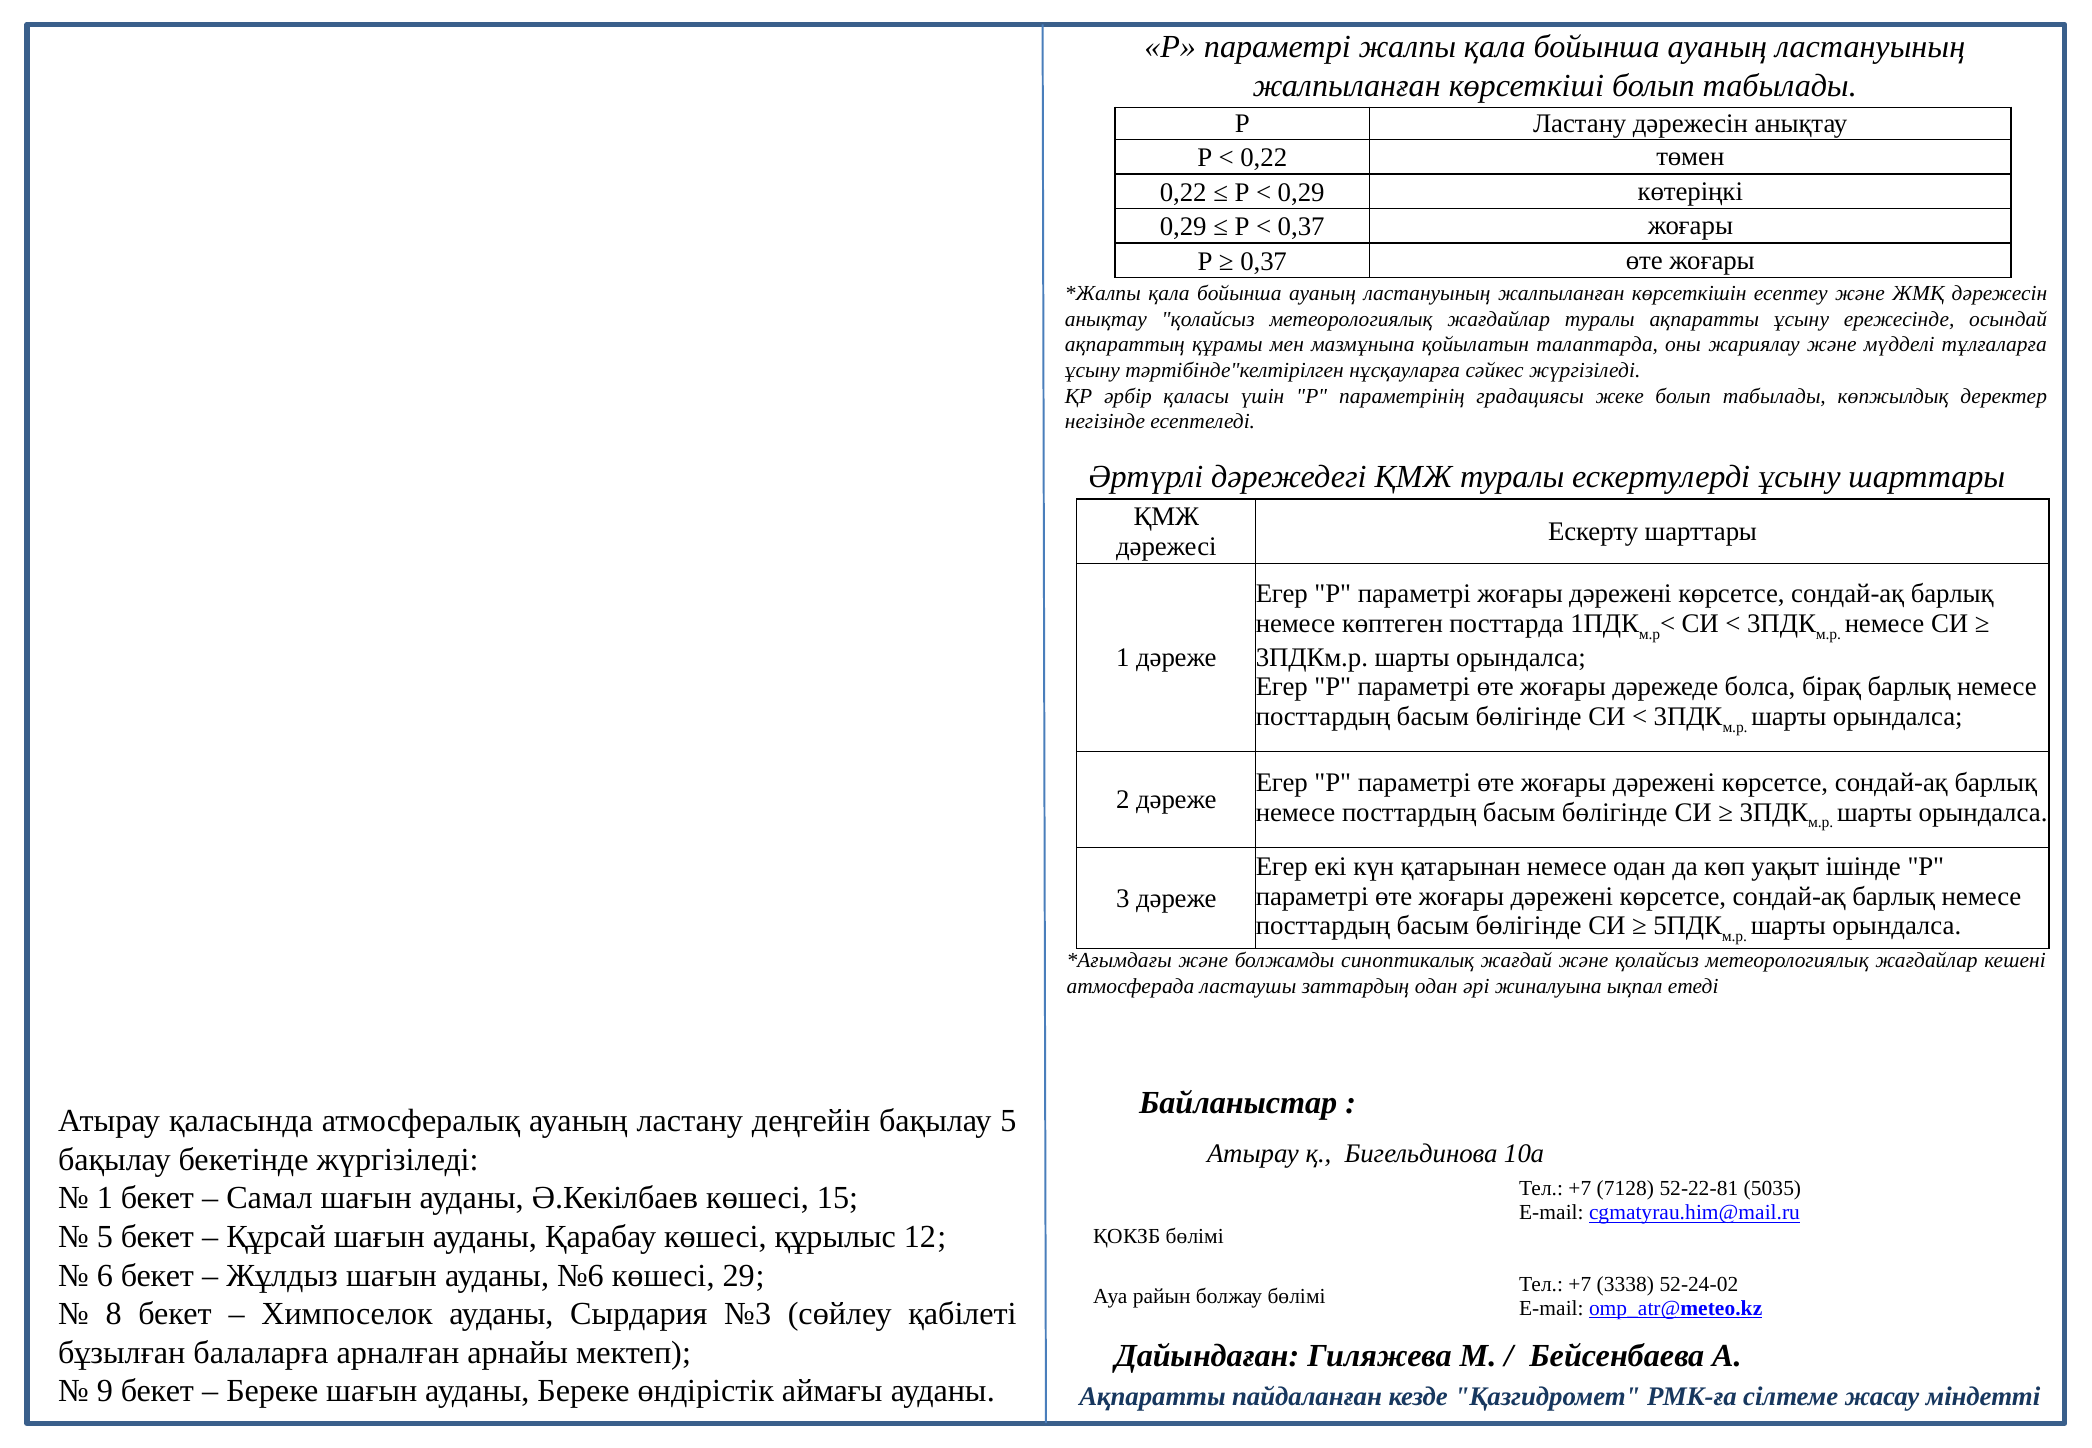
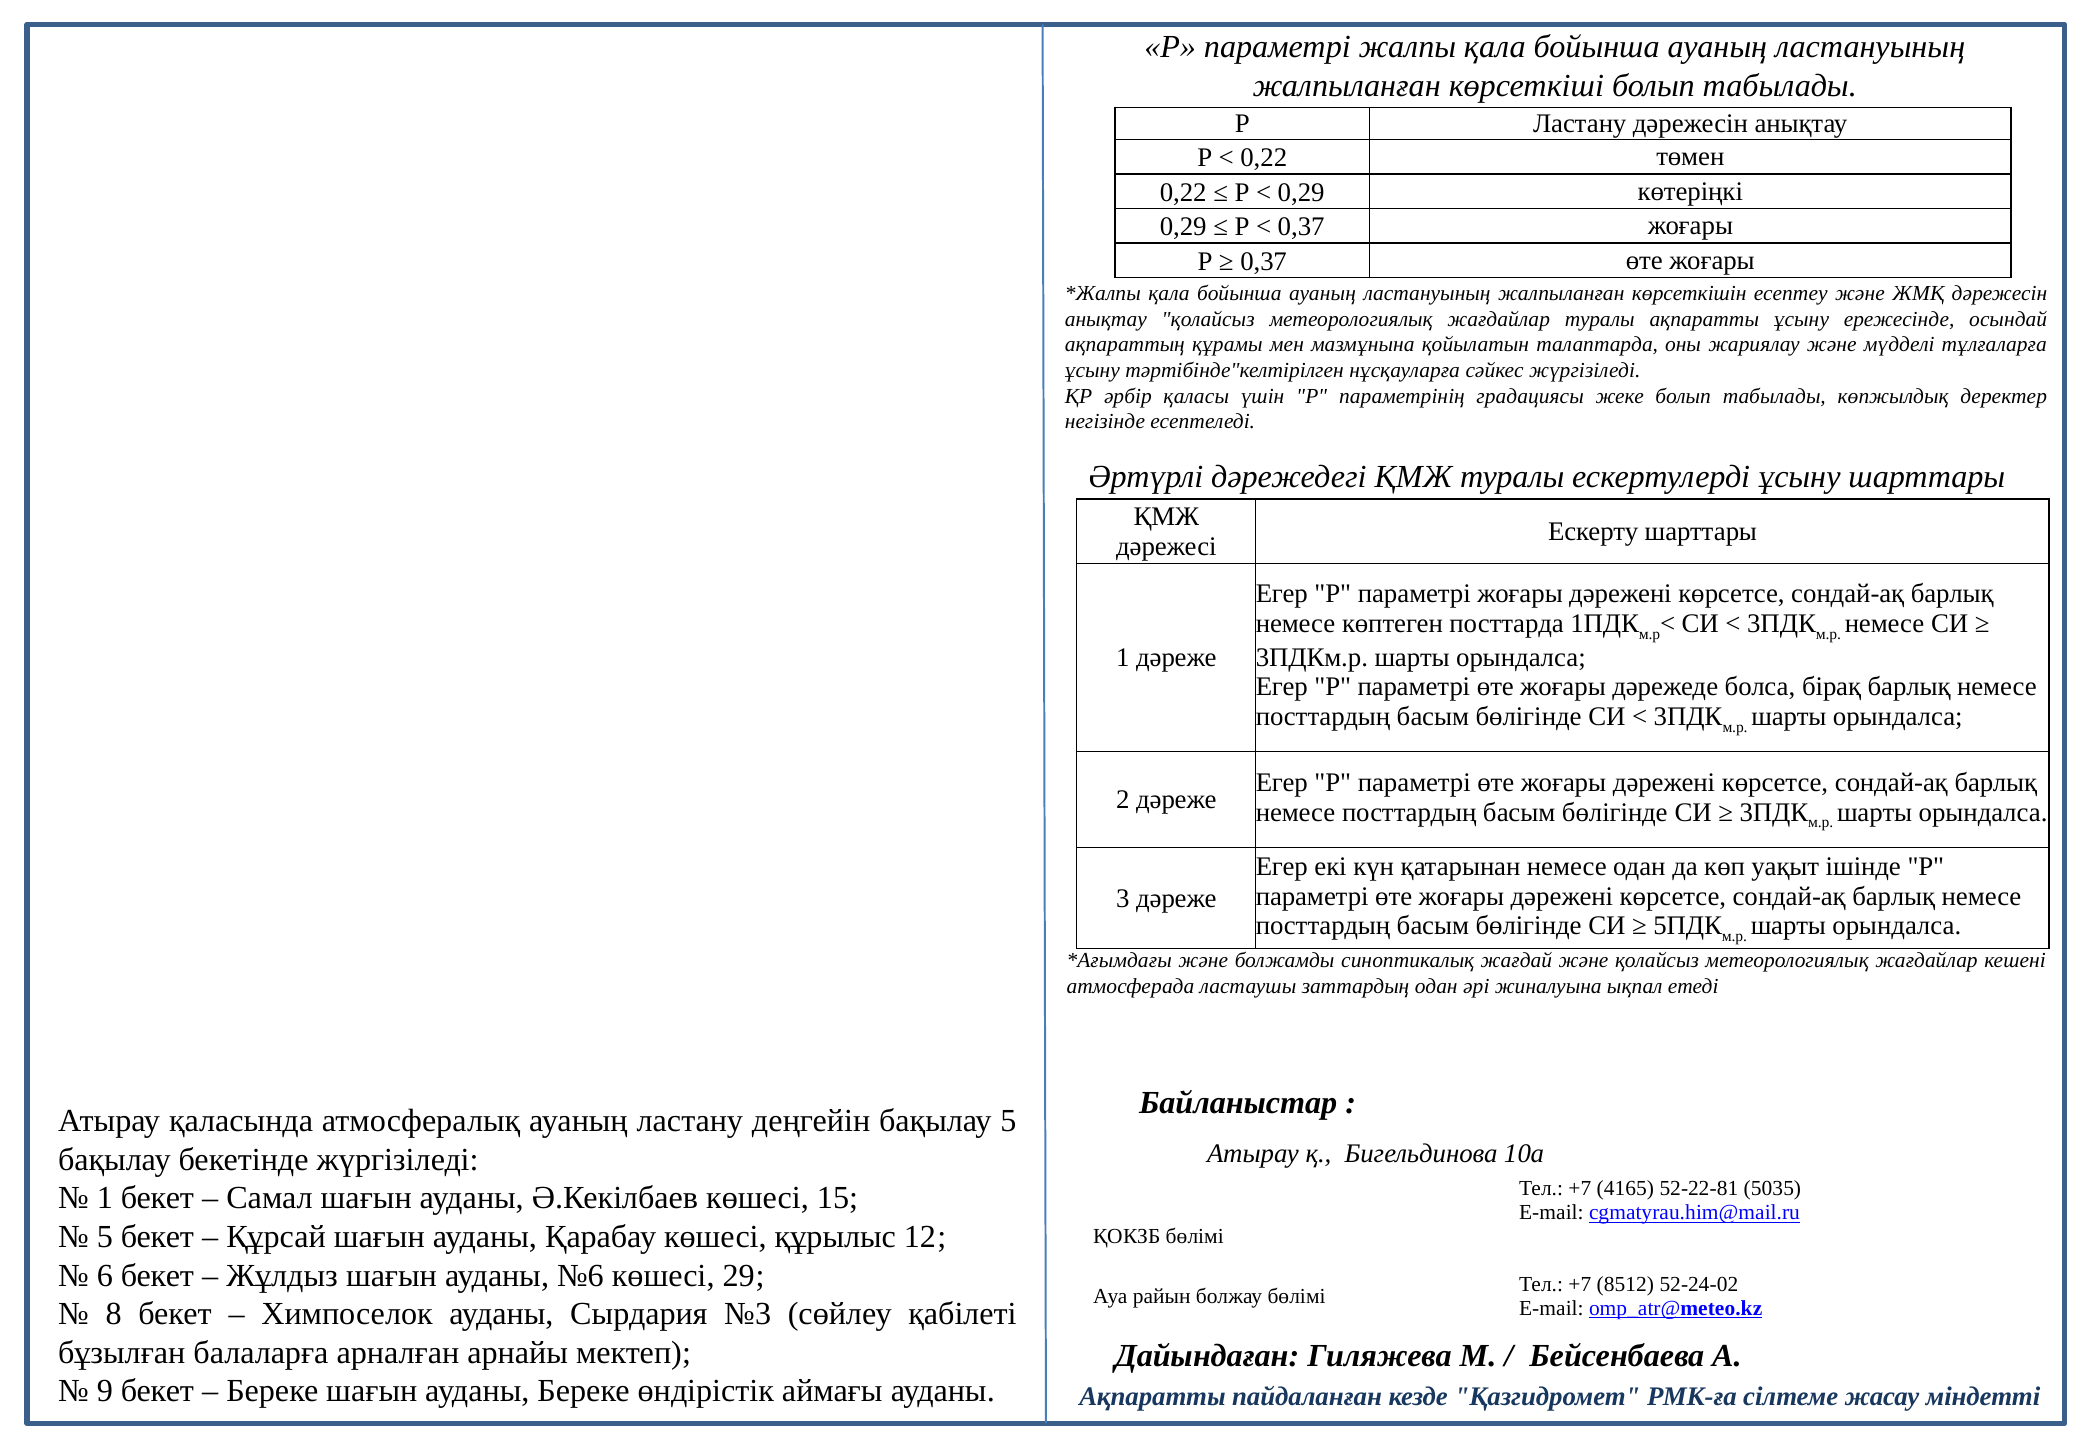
7128: 7128 -> 4165 (1625, 1189)
3338: 3338 -> 8512 (1625, 1285)
